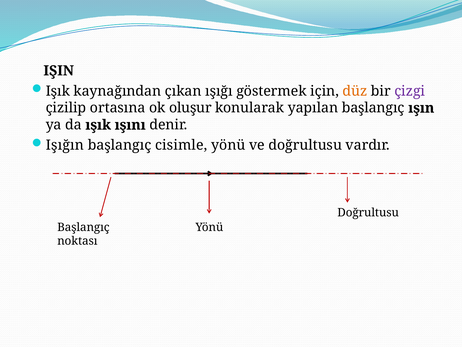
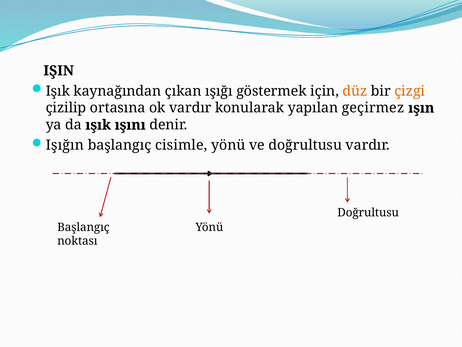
çizgi colour: purple -> orange (410, 91)
ok oluşur: oluşur -> vardır (190, 108)
yapılan başlangıç: başlangıç -> geçirmez (373, 108)
